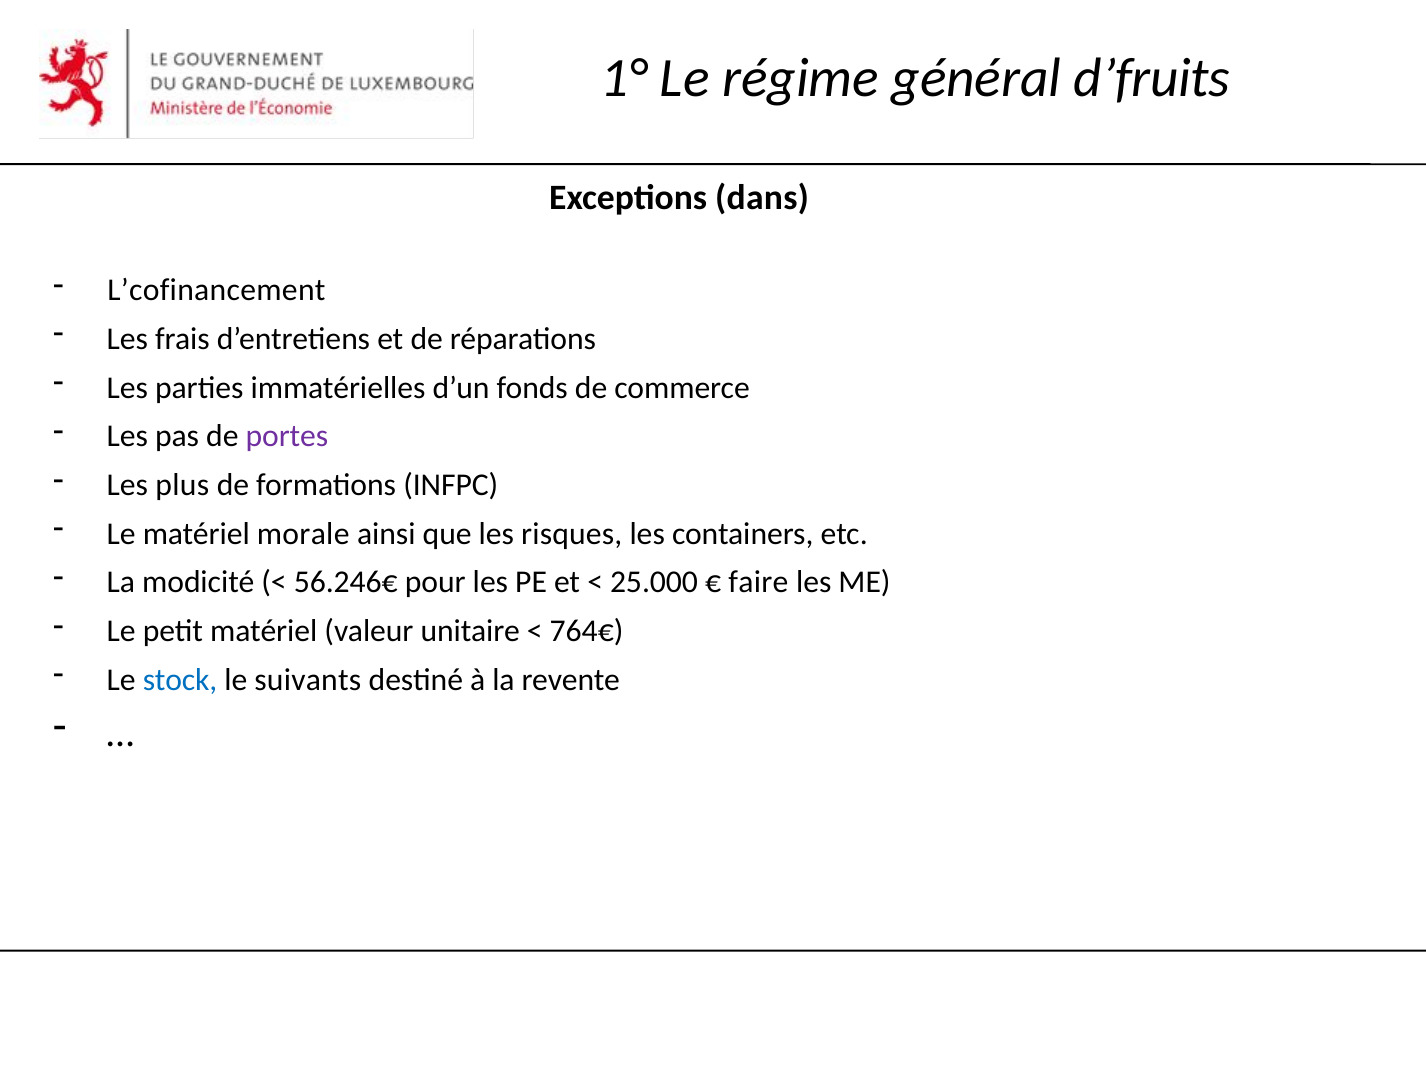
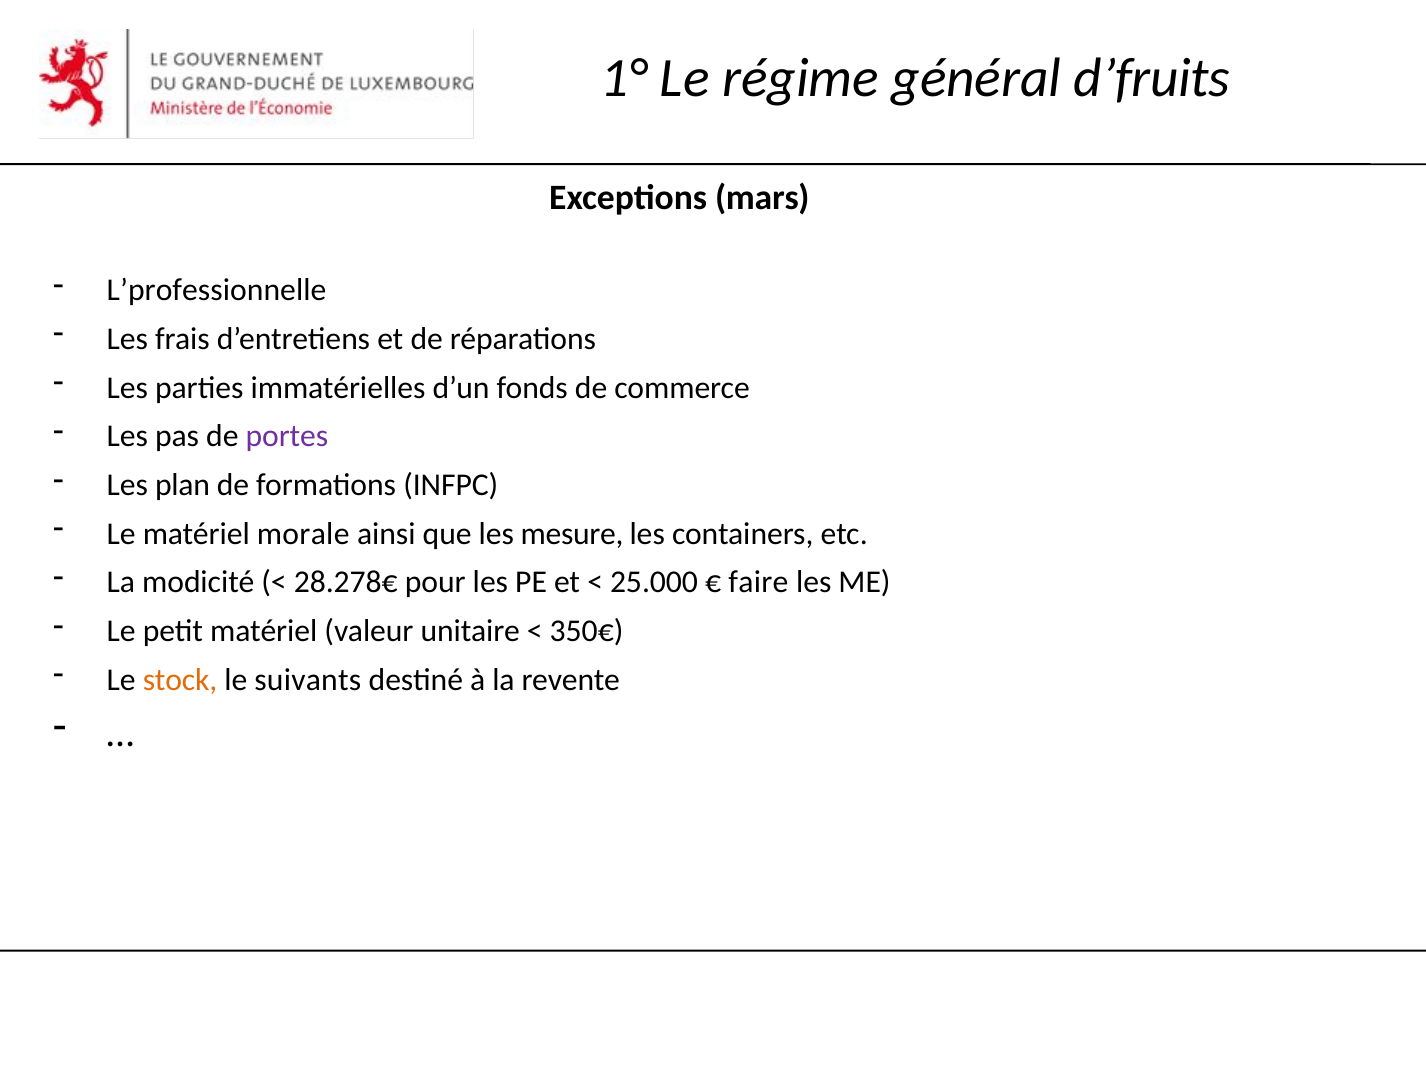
dans: dans -> mars (762, 198)
L’cofinancement: L’cofinancement -> L’professionnelle (217, 290)
plus: plus -> plan (183, 485)
risques: risques -> mesure (572, 533)
56.246€: 56.246€ -> 28.278€ (346, 582)
764€: 764€ -> 350€ (587, 631)
stock colour: blue -> orange (180, 679)
